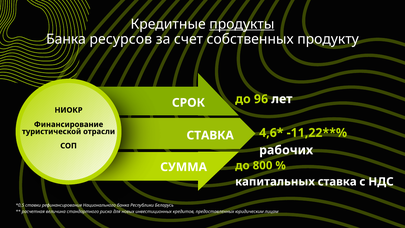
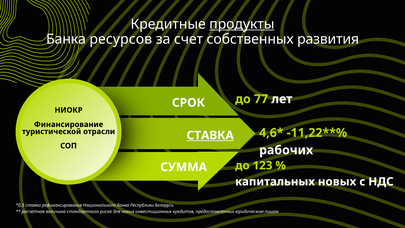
продукту: продукту -> развития (328, 39)
96: 96 -> 77 (261, 99)
СТАВКА underline: none -> present (210, 135)
800: 800 -> 123 (263, 165)
капитальных ставка: ставка -> новых (337, 182)
